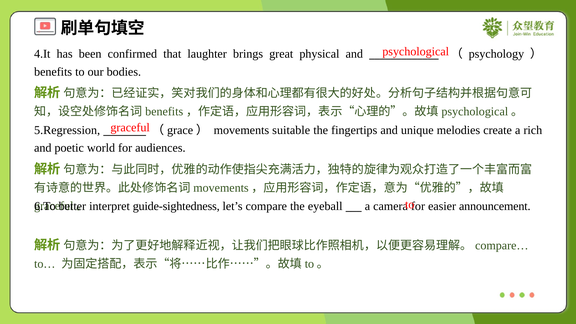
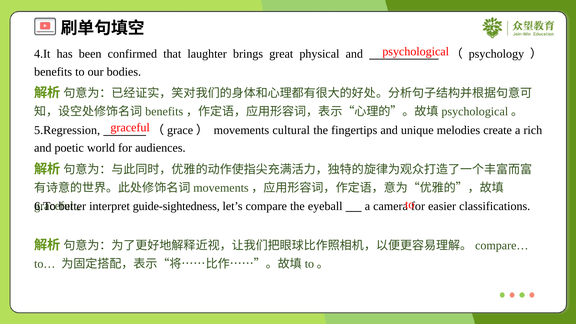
suitable: suitable -> cultural (291, 130)
announcement: announcement -> classifications (495, 206)
